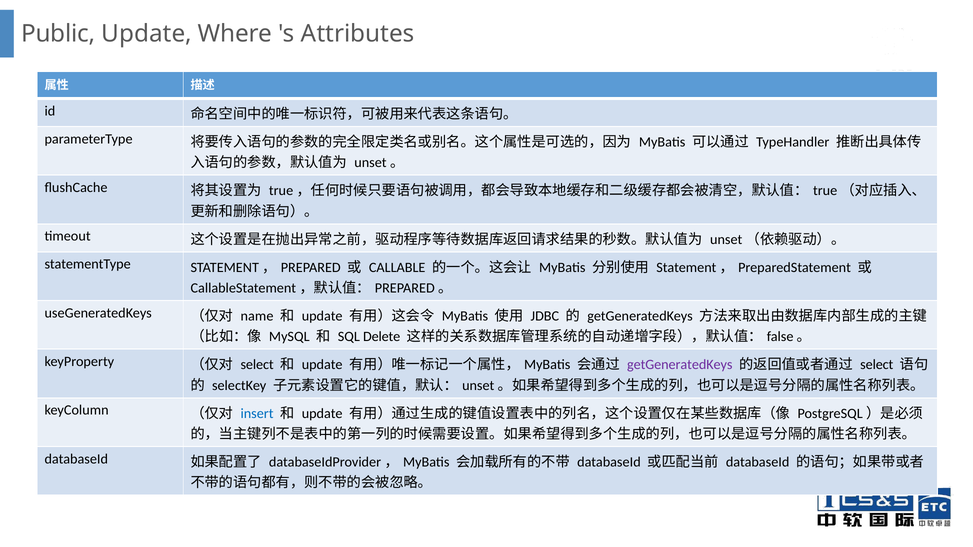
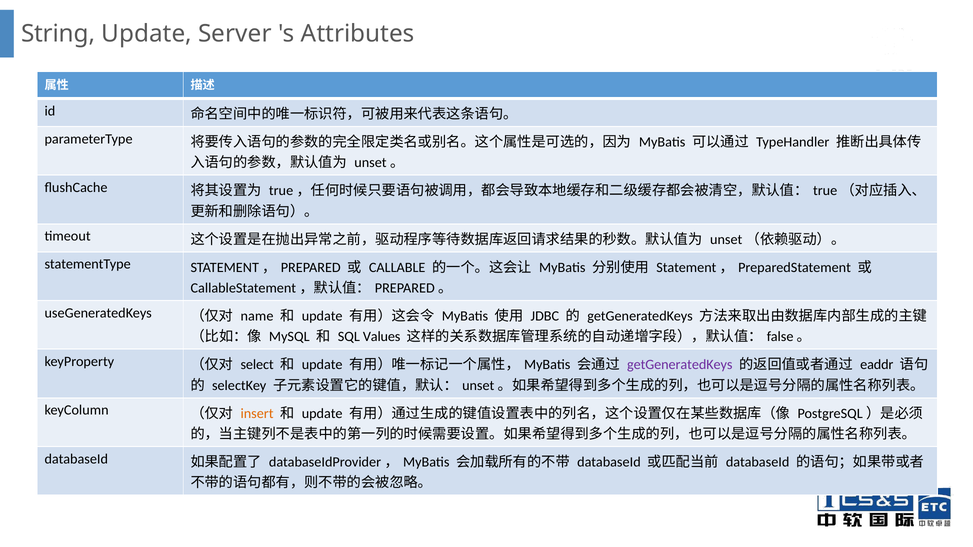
Public: Public -> String (58, 34)
Where: Where -> Server (235, 34)
Delete: Delete -> Values (382, 337)
select: select -> eaddr (877, 365)
insert colour: blue -> orange (257, 414)
